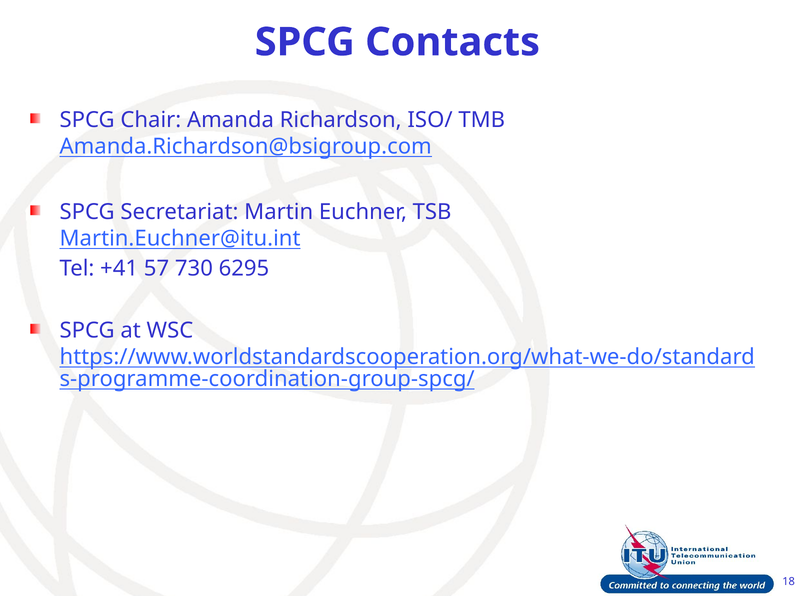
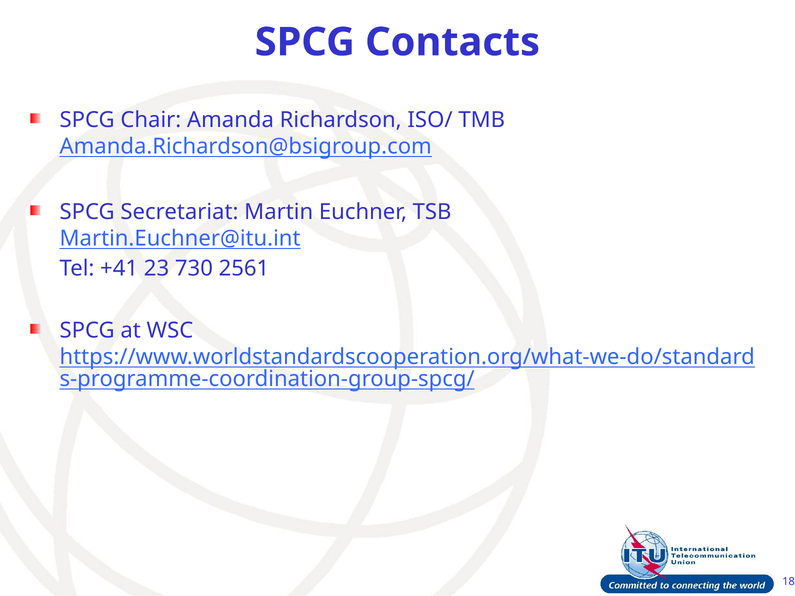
57: 57 -> 23 (156, 269)
6295: 6295 -> 2561 (244, 269)
